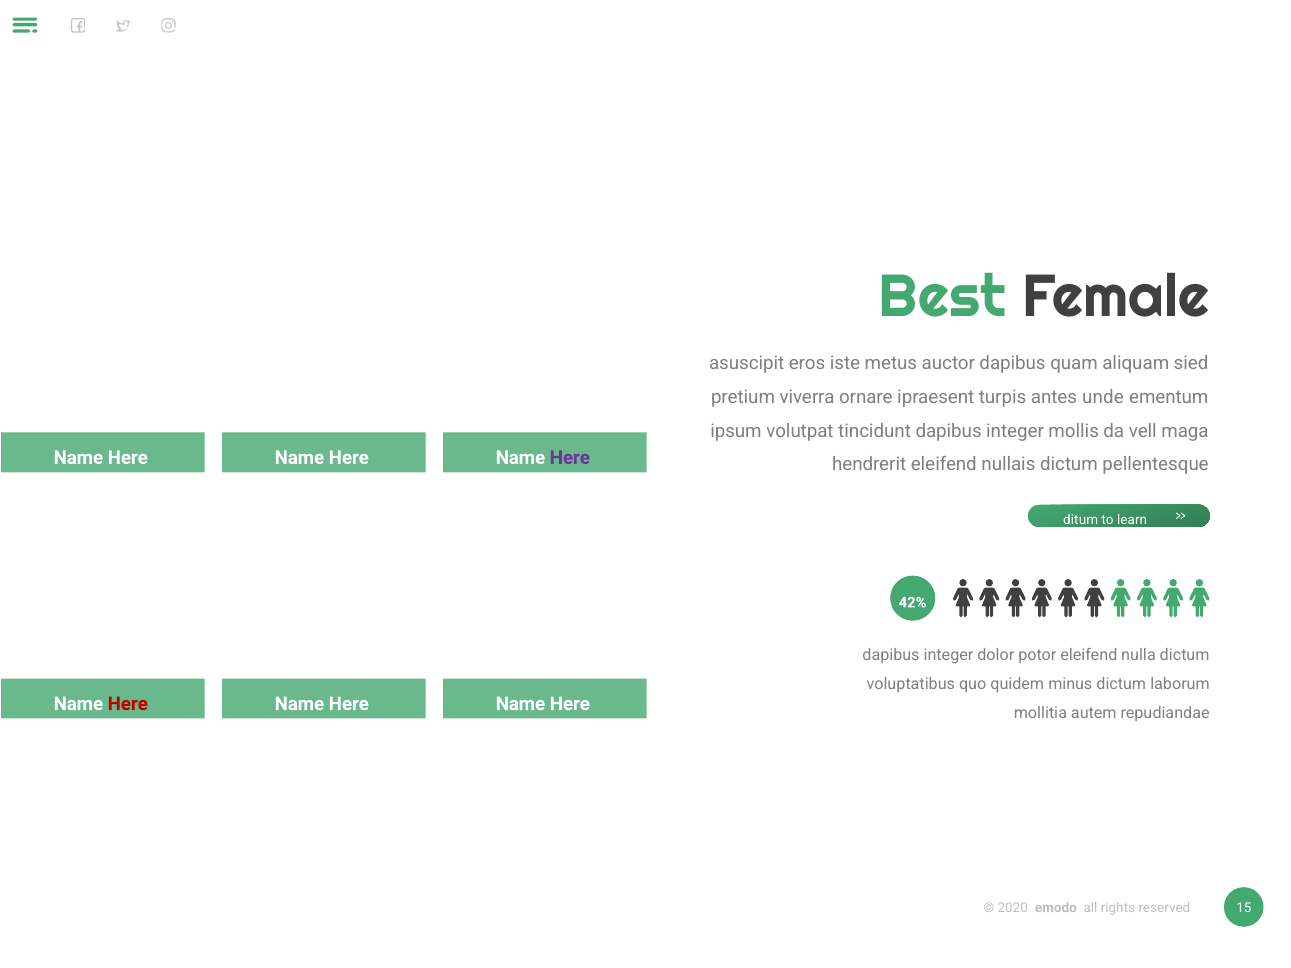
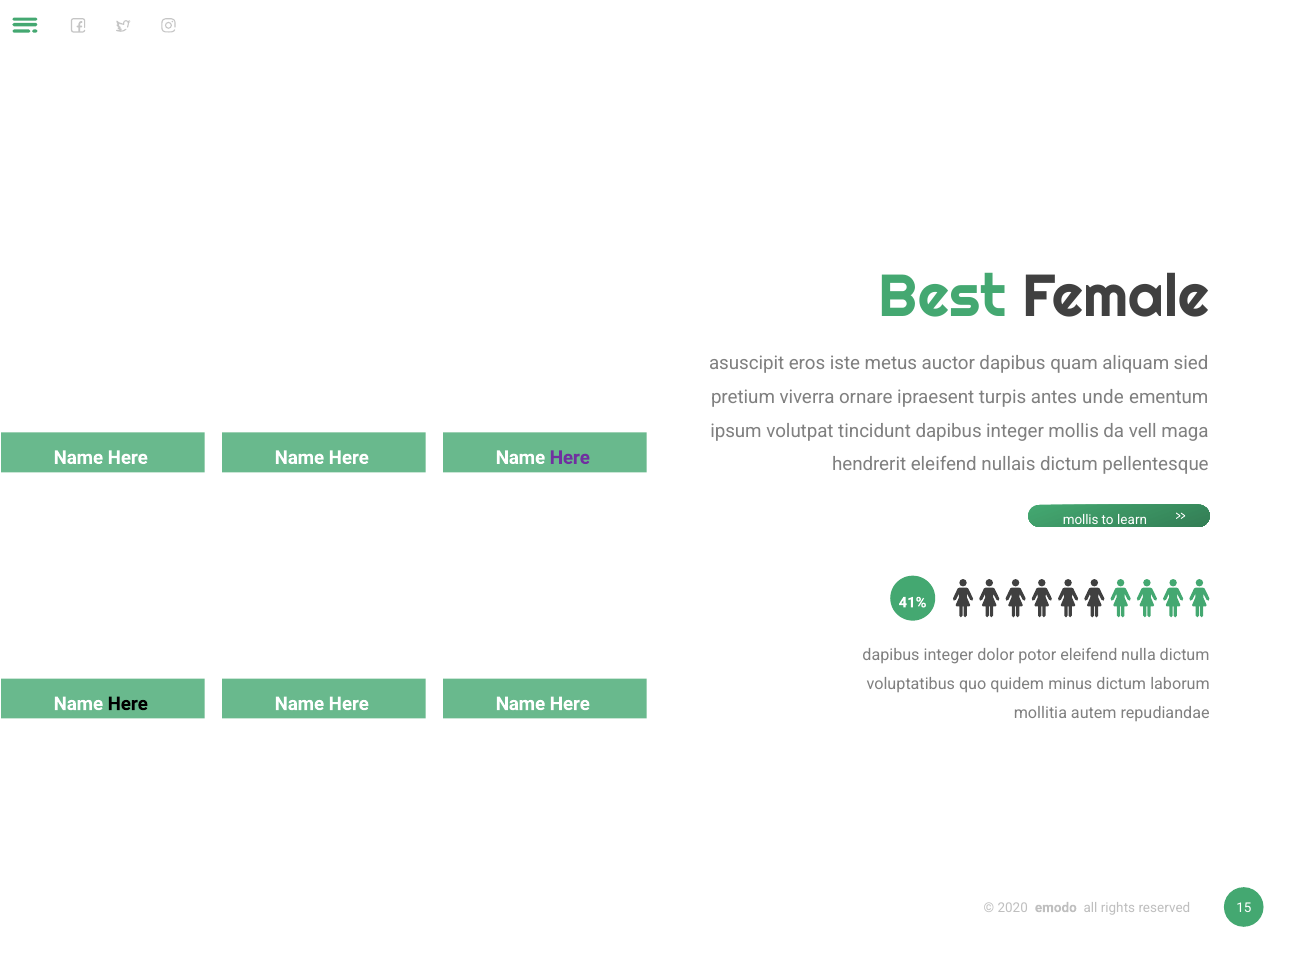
ditum: ditum -> mollis (1081, 520)
42%: 42% -> 41% (913, 603)
Here colour: red -> black (128, 704)
